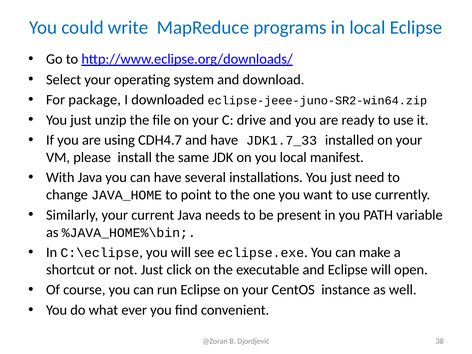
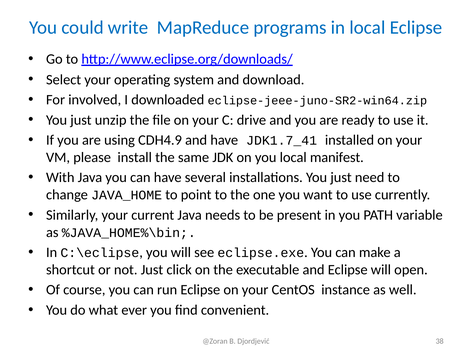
package: package -> involved (95, 100)
CDH4.7: CDH4.7 -> CDH4.9 (160, 140)
JDK1.7_33: JDK1.7_33 -> JDK1.7_41 (282, 141)
